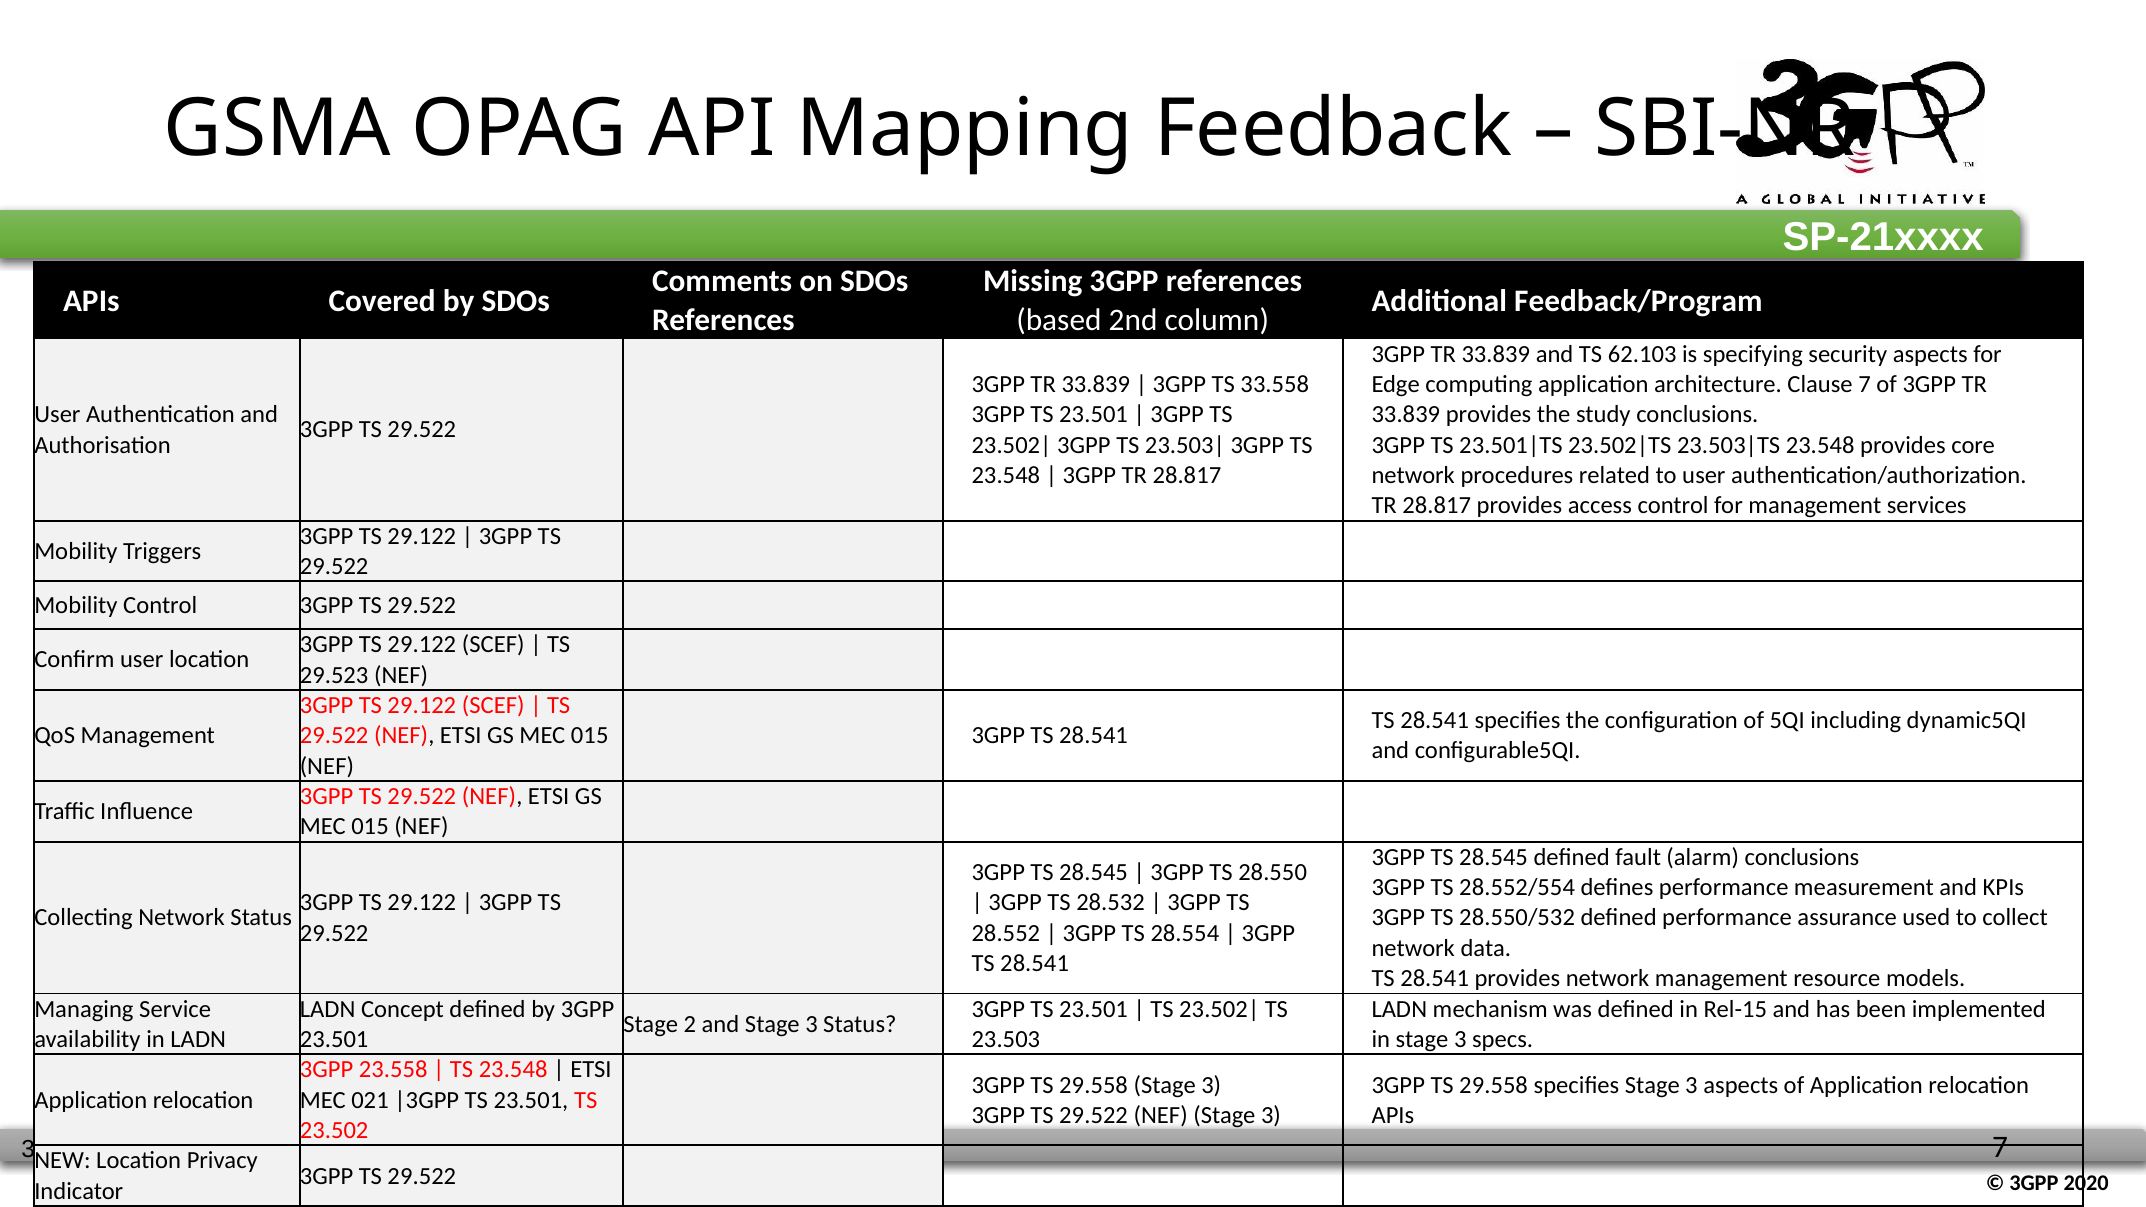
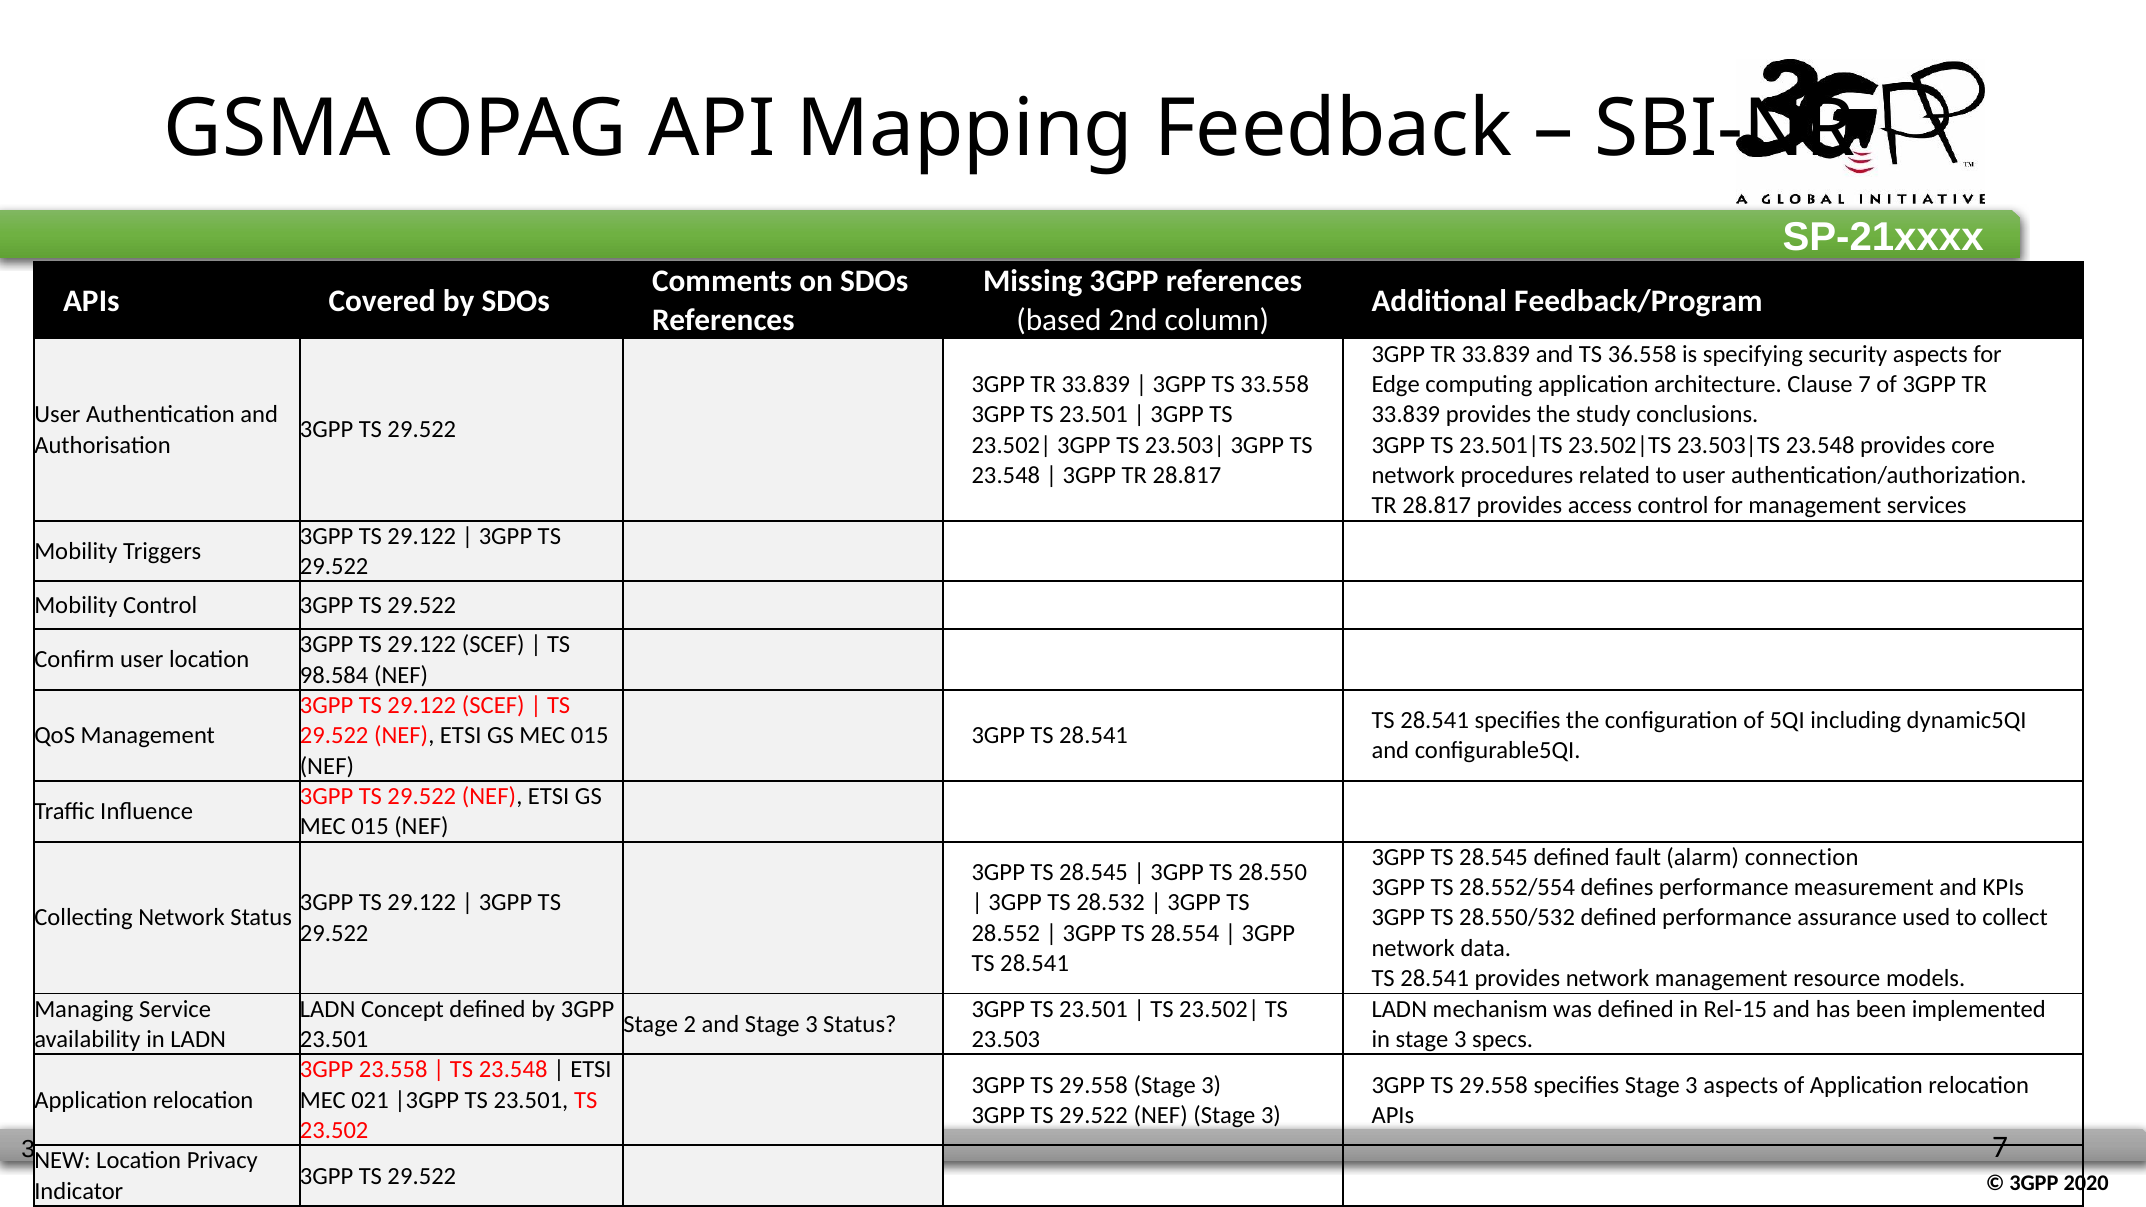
62.103: 62.103 -> 36.558 (1642, 354)
29.523: 29.523 -> 98.584 (334, 675)
alarm conclusions: conclusions -> connection (1802, 857)
